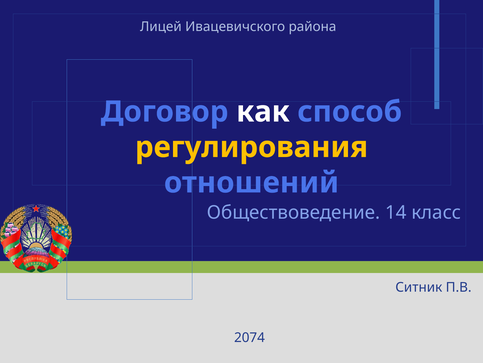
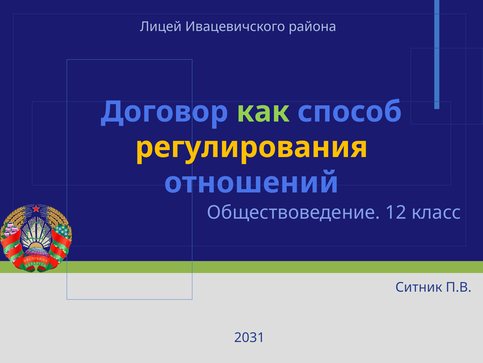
как colour: white -> light green (263, 112)
14: 14 -> 12 (396, 212)
2074: 2074 -> 2031 (249, 337)
